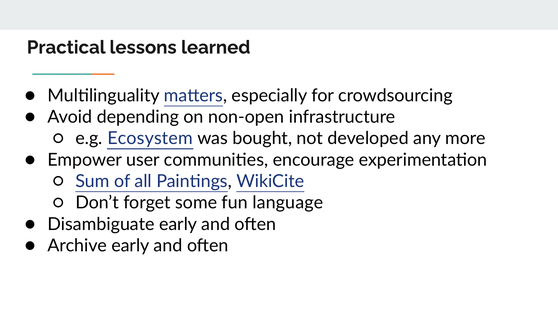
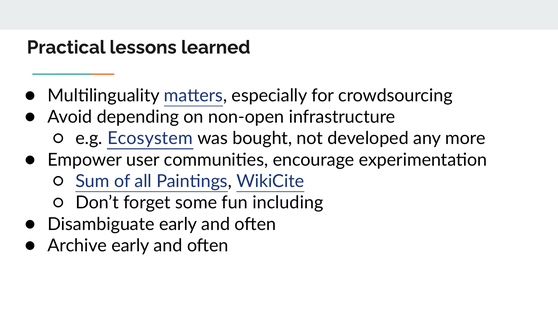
language: language -> including (288, 203)
